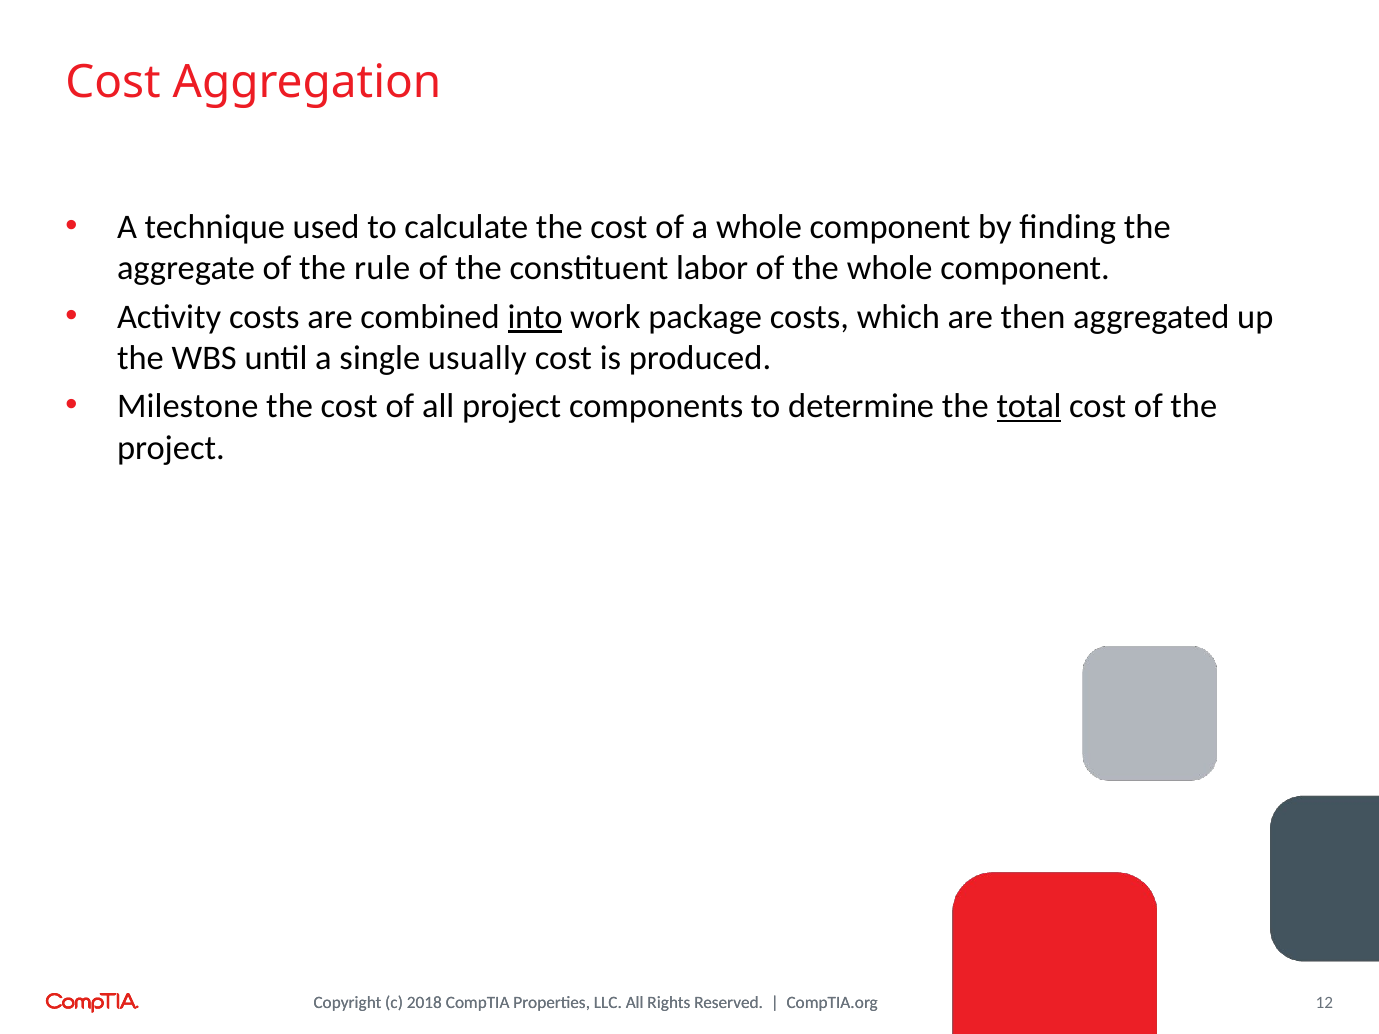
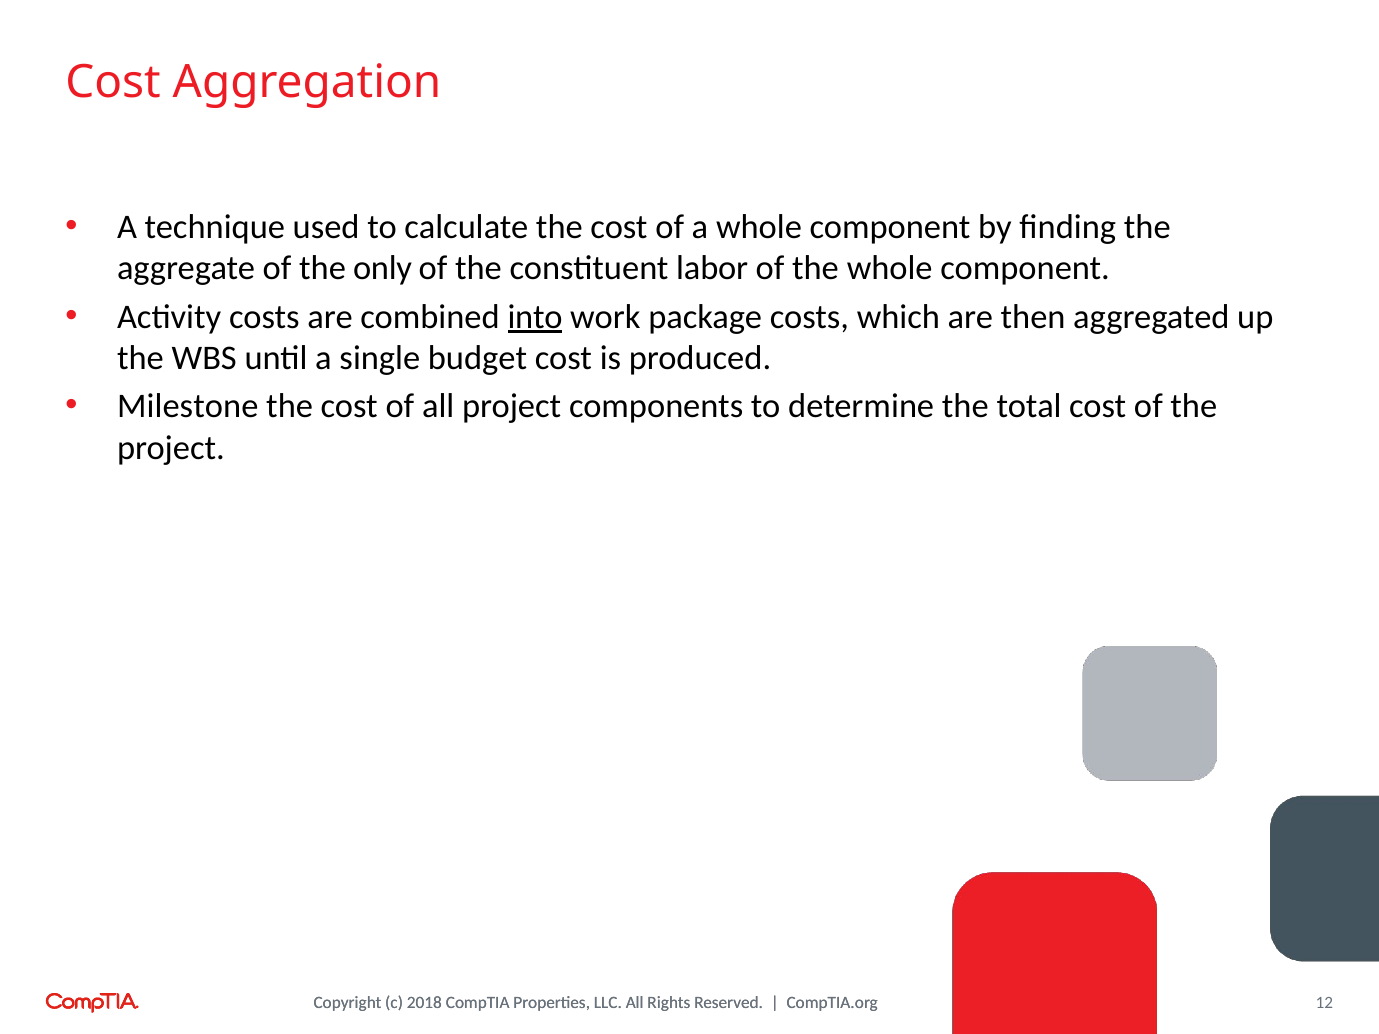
rule: rule -> only (383, 268)
usually: usually -> budget (477, 358)
total underline: present -> none (1029, 406)
